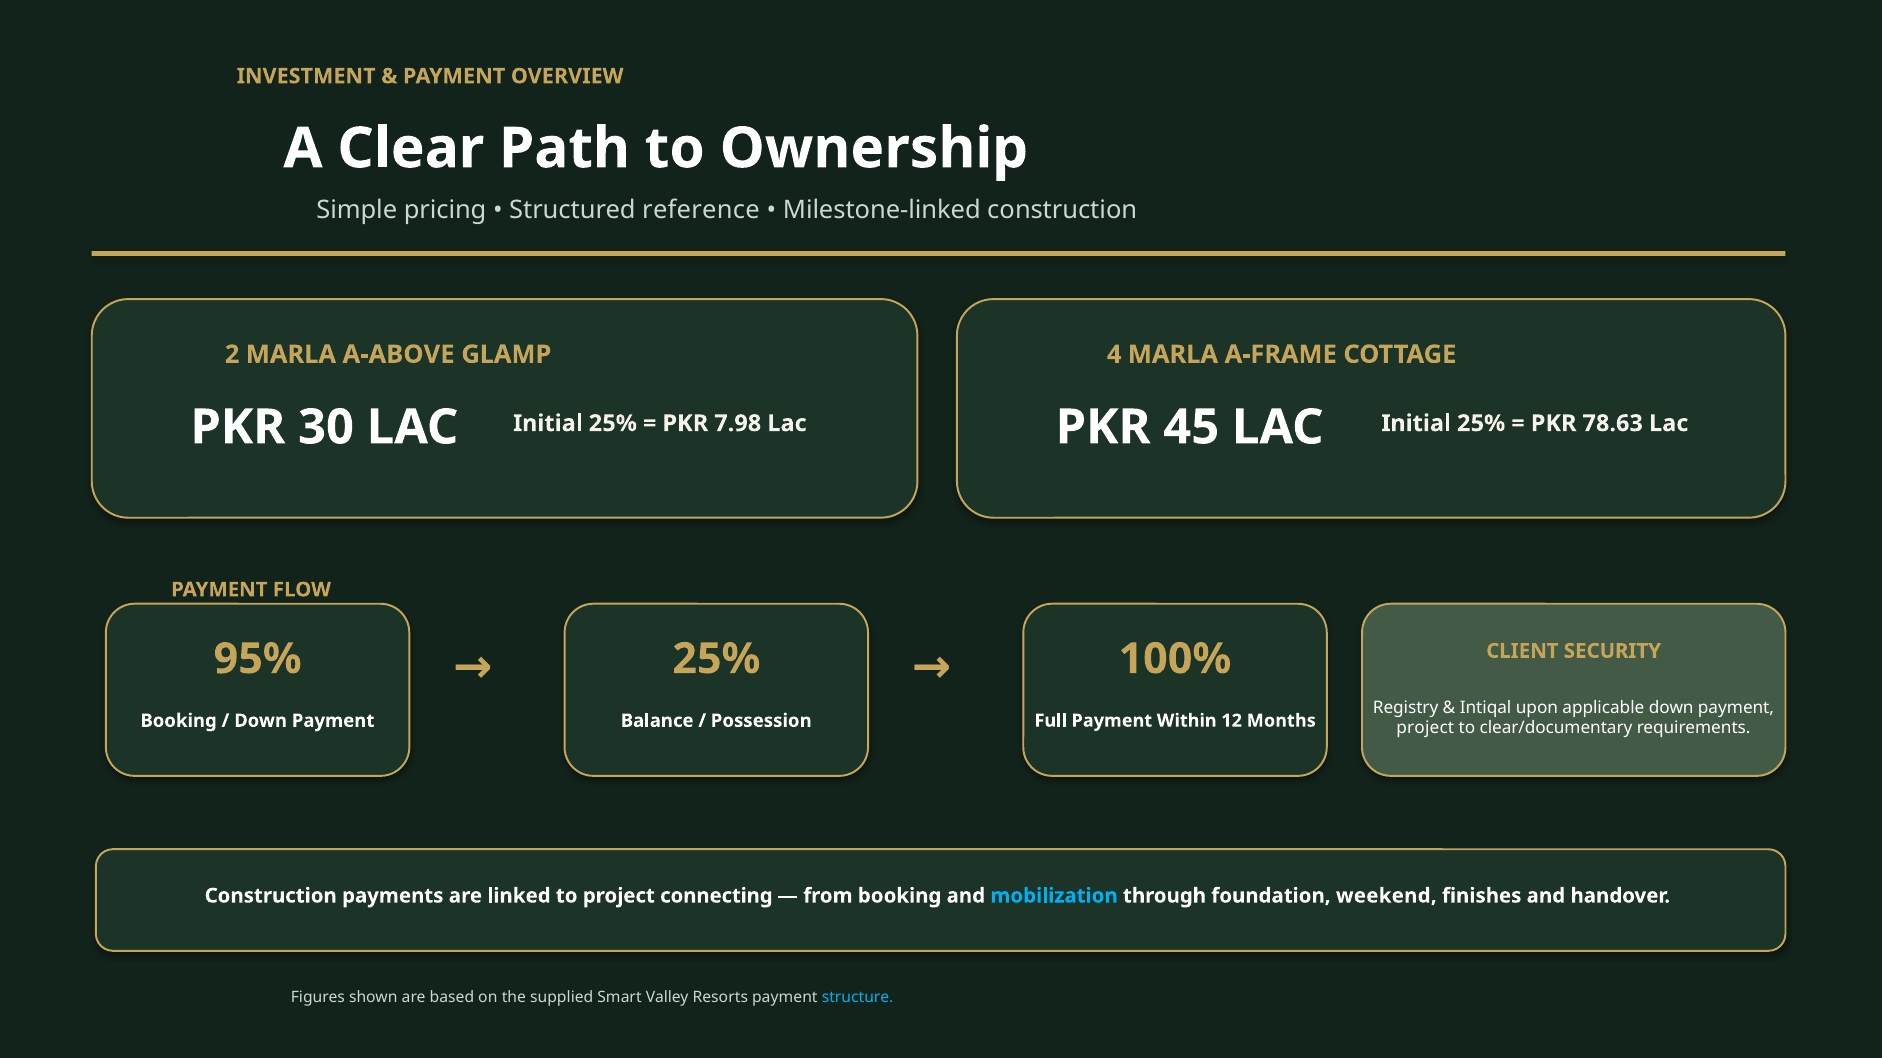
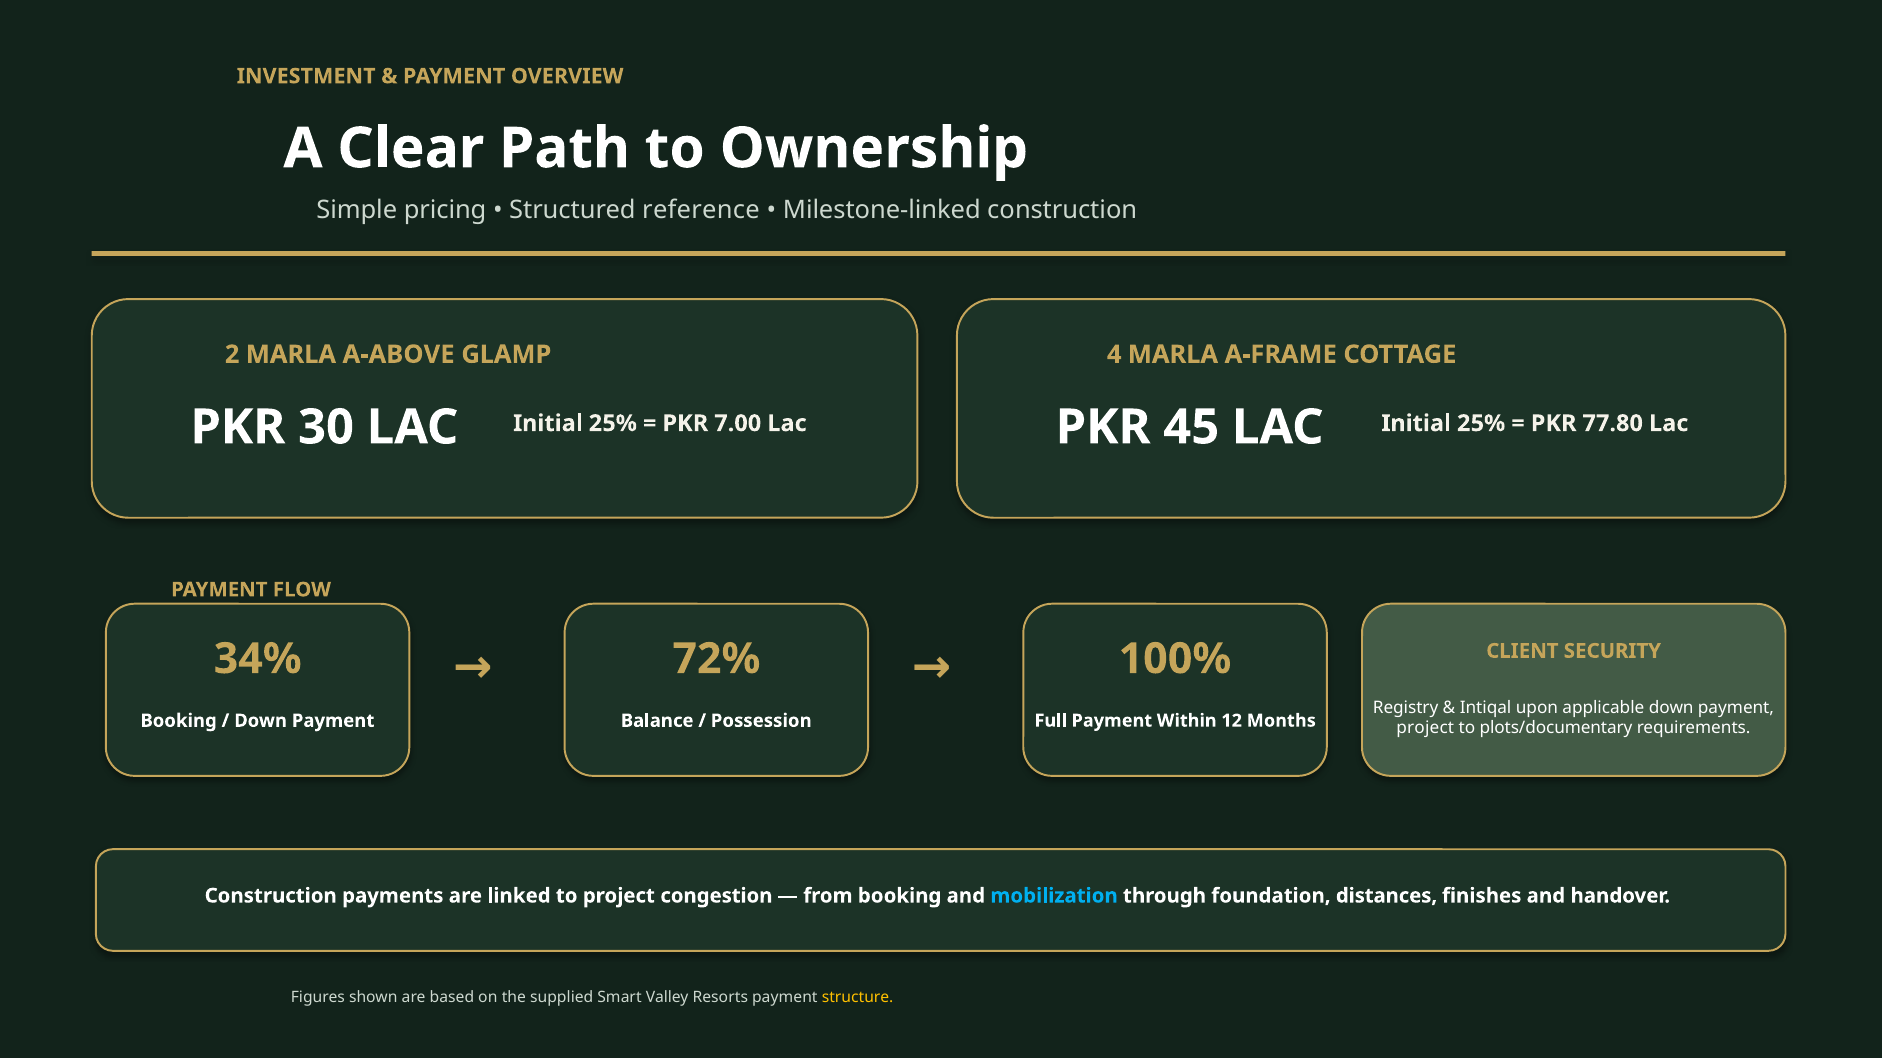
7.98: 7.98 -> 7.00 (738, 424)
78.63: 78.63 -> 77.80 (1613, 424)
25%: 25% -> 72% (716, 659)
95%: 95% -> 34% (258, 659)
clear/documentary: clear/documentary -> plots/documentary (1556, 729)
connecting: connecting -> congestion (716, 896)
weekend: weekend -> distances (1387, 896)
structure colour: light blue -> yellow (858, 998)
